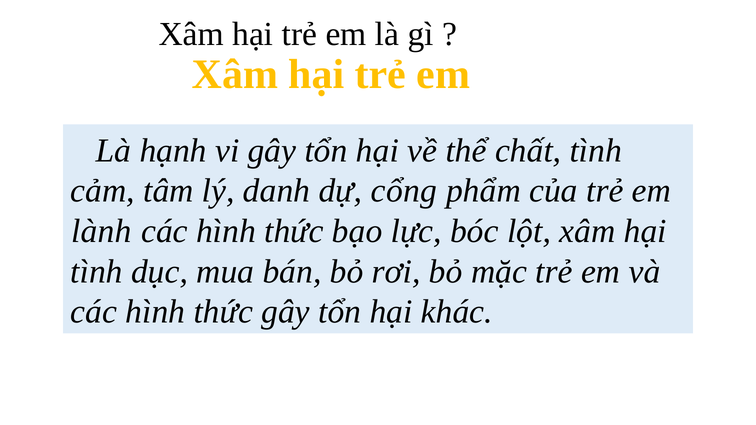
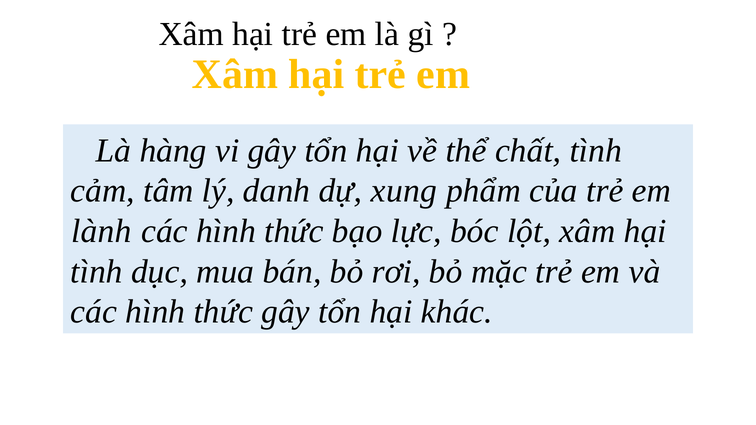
hạnh: hạnh -> hàng (173, 151)
cổng: cổng -> xung (404, 191)
